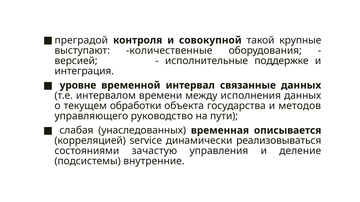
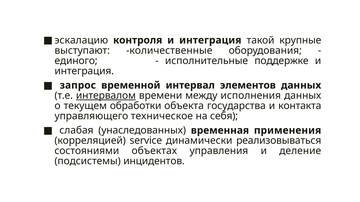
преградой: преградой -> эскалацию (81, 40)
контроля и совокупной: совокупной -> интеграция (210, 40)
версией: версией -> единого (76, 61)
уровне: уровне -> запрос (78, 85)
связанные: связанные -> элементов (248, 85)
интервалом underline: none -> present (106, 96)
методов: методов -> контакта (300, 106)
руководство: руководство -> техническое (162, 116)
пути: пути -> себя (224, 116)
описывается: описывается -> применения (288, 131)
зачастую: зачастую -> объектах (154, 151)
внутренние: внутренние -> инцидентов (154, 162)
